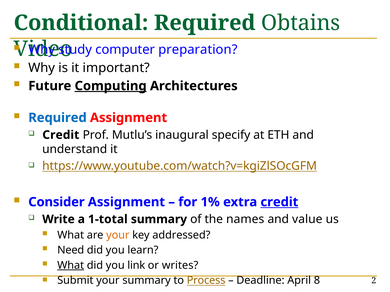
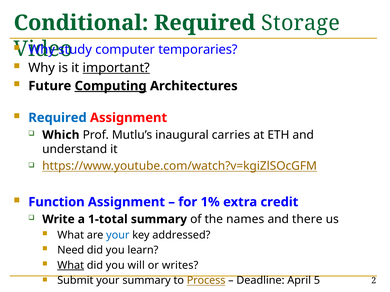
Obtains: Obtains -> Storage (301, 23)
preparation: preparation -> temporaries (198, 50)
important underline: none -> present (116, 68)
Credit: Credit -> Which (61, 135)
specify: specify -> carries (231, 135)
Consider: Consider -> Function (56, 202)
credit underline: present -> none (279, 202)
value: value -> there (307, 220)
your colour: orange -> blue (118, 235)
link: link -> will (136, 266)
8: 8 -> 5 (317, 281)
